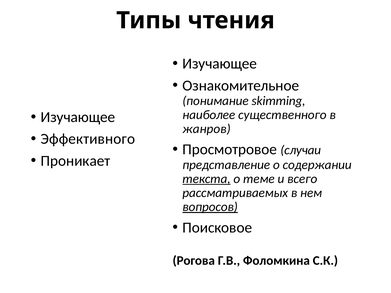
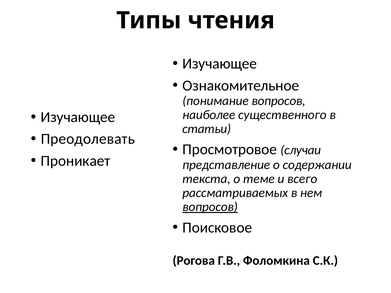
понимание skimming: skimming -> вопросов (279, 101)
жанров: жанров -> статьи (207, 129)
Эффективного: Эффективного -> Преодолевать (88, 139)
текста underline: present -> none (206, 179)
